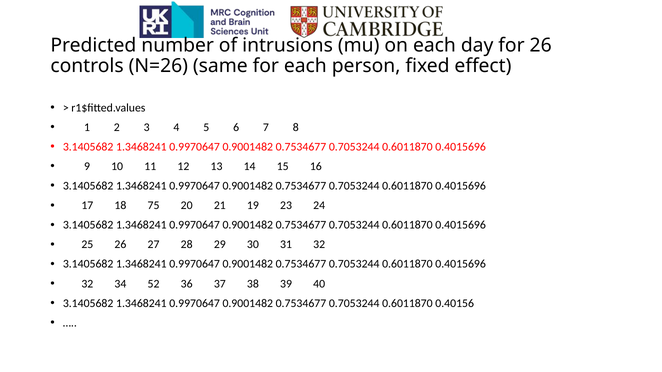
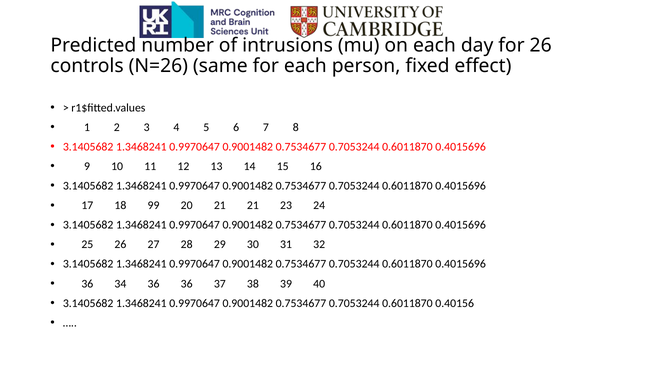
75: 75 -> 99 (154, 206)
21 19: 19 -> 21 (253, 206)
32: 32 -> 36 (87, 284)
34 52: 52 -> 36 (154, 284)
